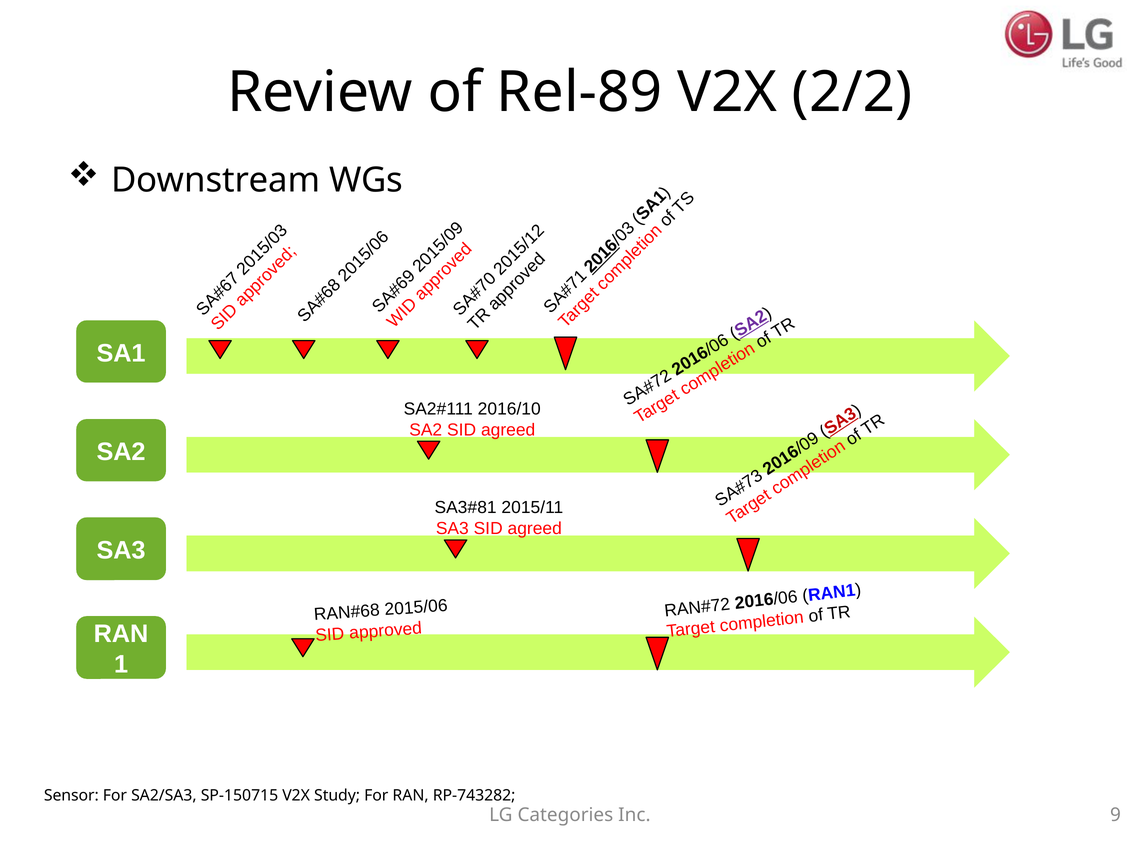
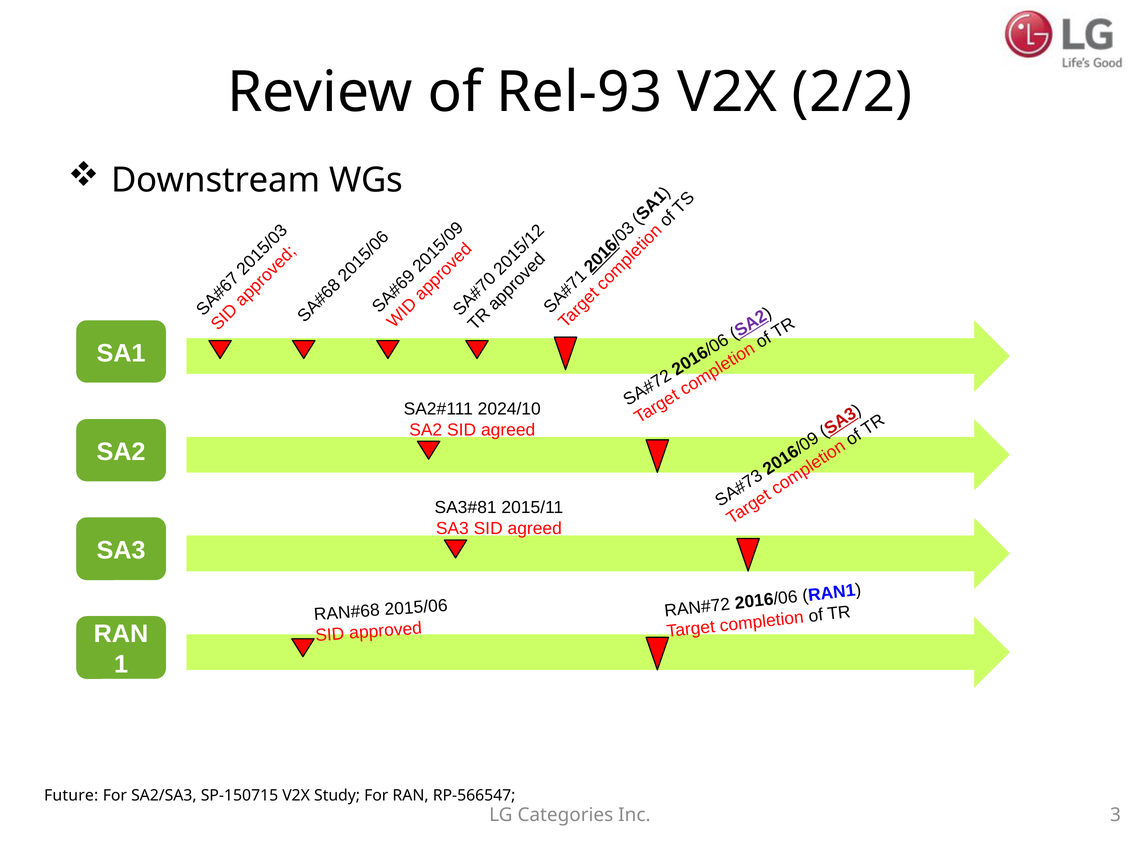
Rel-89: Rel-89 -> Rel-93 (579, 92)
2016/10: 2016/10 -> 2024/10 (509, 409)
Sensor: Sensor -> Future (71, 795)
RP-743282: RP-743282 -> RP-566547 (474, 795)
Inc 9: 9 -> 3 (1115, 815)
